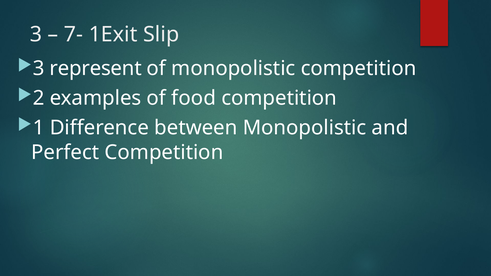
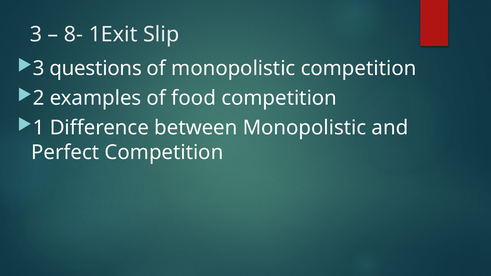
7-: 7- -> 8- (74, 34)
represent: represent -> questions (96, 69)
